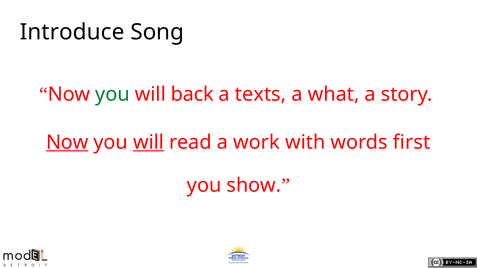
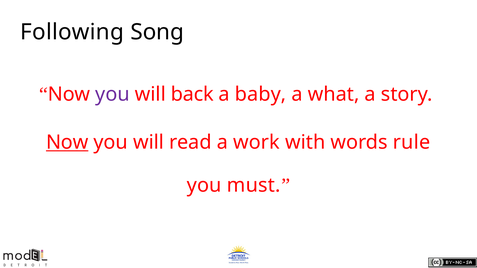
Introduce: Introduce -> Following (72, 32)
you colour: green -> purple (112, 94)
texts: texts -> baby (261, 94)
will underline: present -> none (149, 143)
first: first -> rule (412, 143)
show: show -> must (254, 185)
